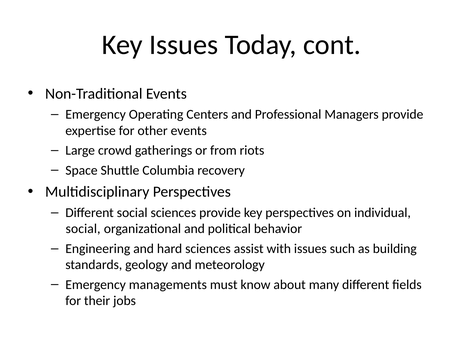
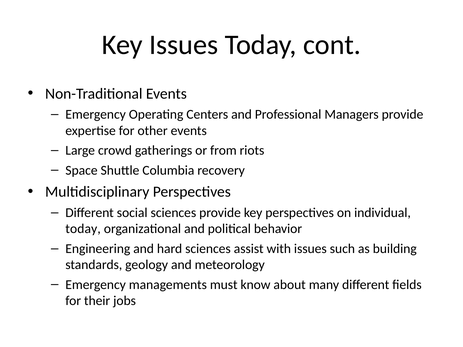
social: social -> today (83, 229)
